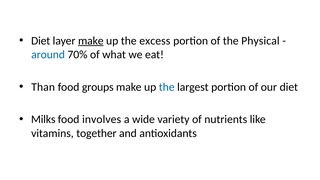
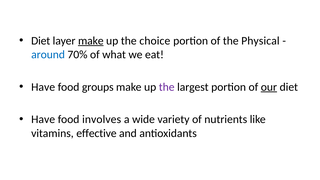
excess: excess -> choice (155, 41)
Than: Than -> Have (43, 87)
the colour: blue -> purple (167, 87)
our underline: none -> present (269, 87)
Milks: Milks -> Have (43, 119)
together: together -> effective (96, 133)
